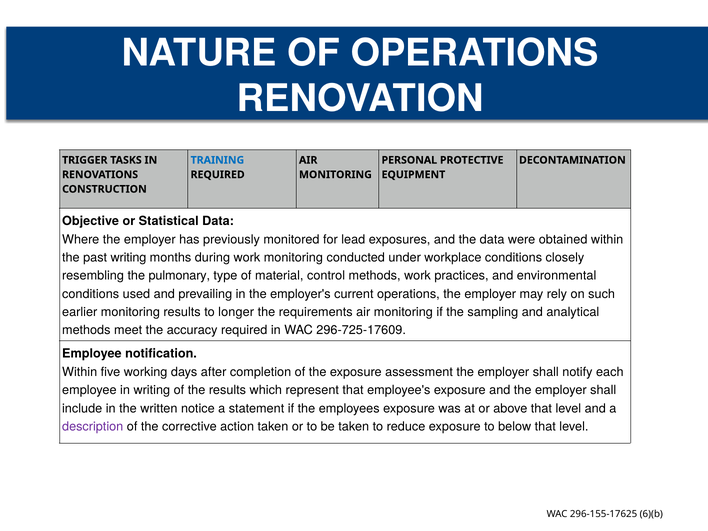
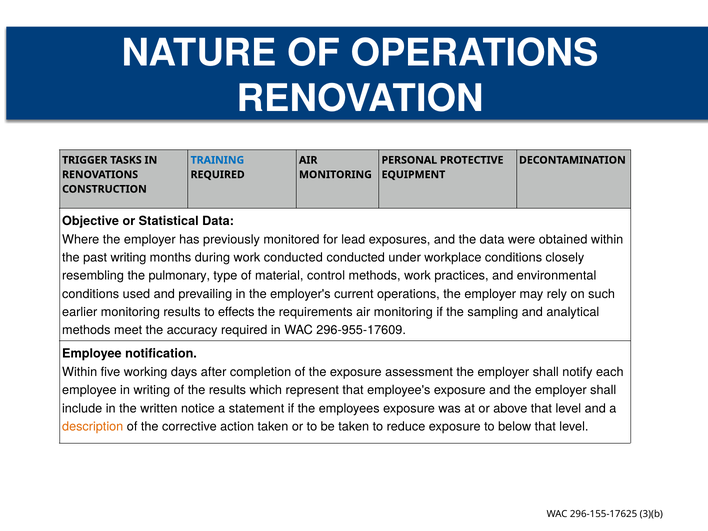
work monitoring: monitoring -> conducted (293, 258)
longer: longer -> effects (236, 312)
296-725-17609: 296-725-17609 -> 296-955-17609 (361, 330)
description colour: purple -> orange (93, 427)
6)(b: 6)(b -> 3)(b (651, 514)
